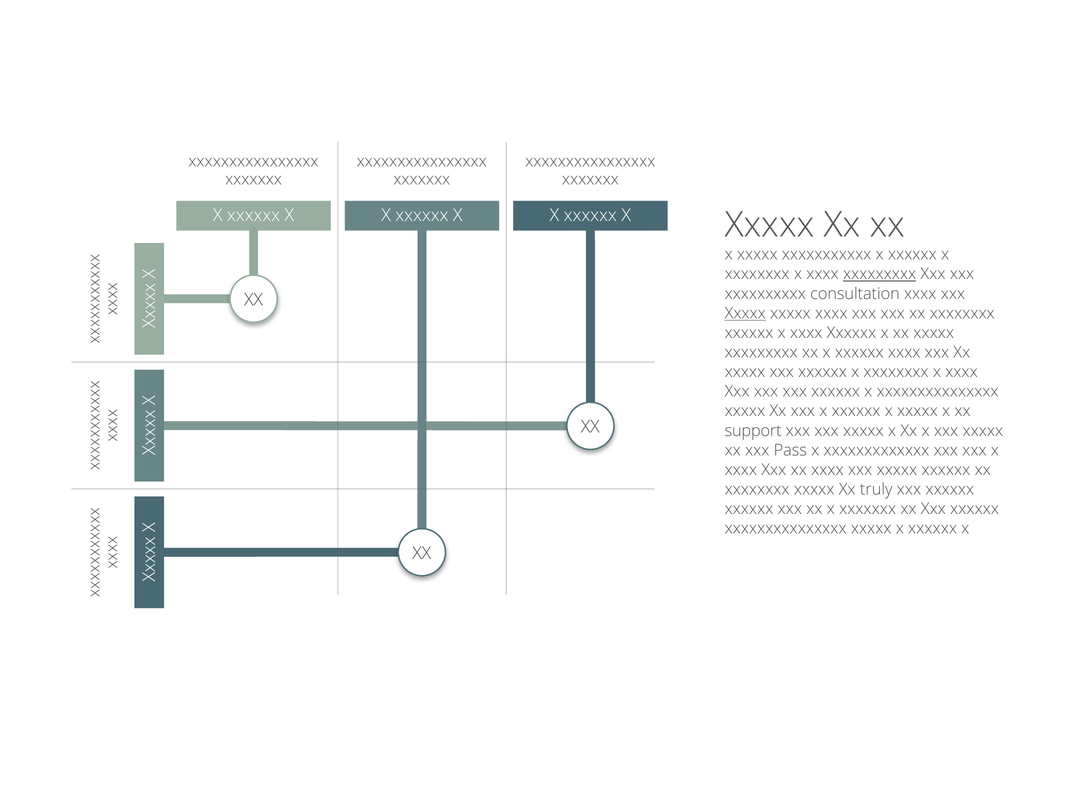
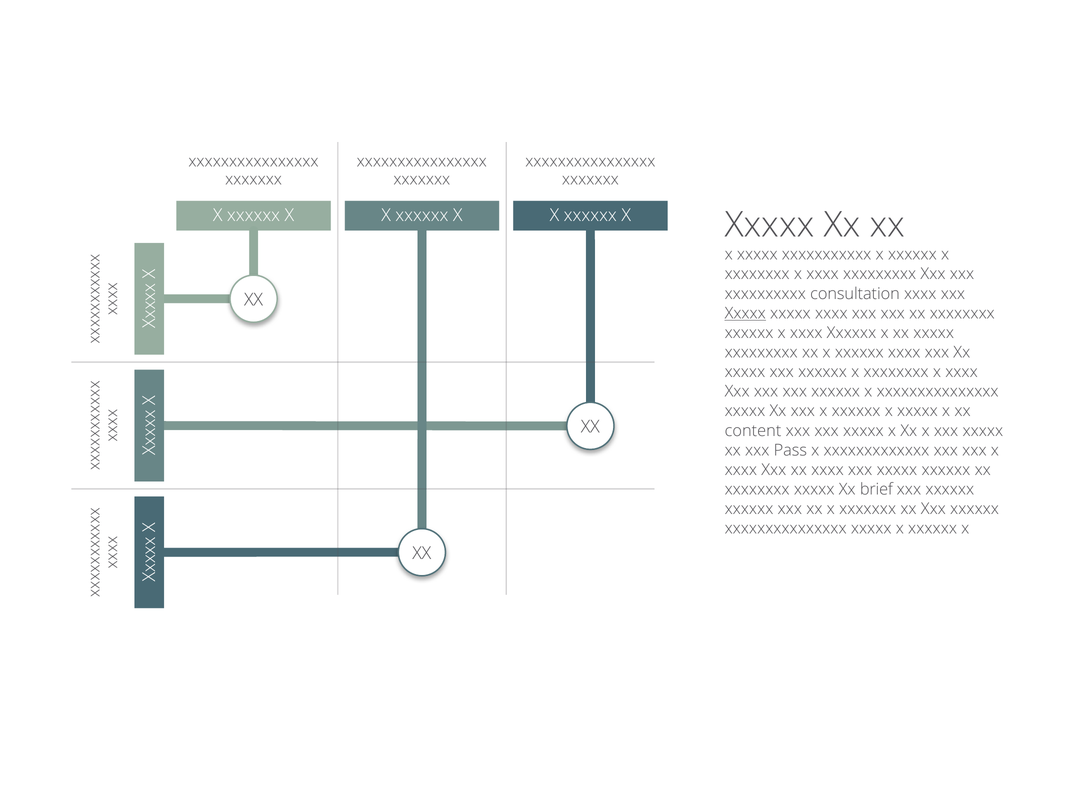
xxxxxxxxx underline: present -> none (880, 274)
support: support -> content (753, 431)
truly: truly -> brief (876, 490)
